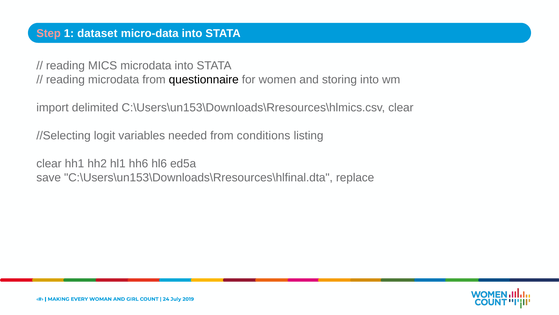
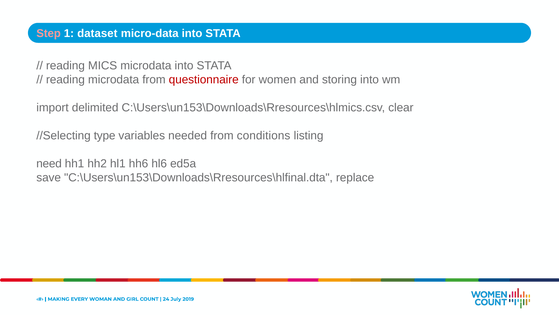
questionnaire colour: black -> red (204, 79)
logit: logit -> type (105, 135)
clear: clear -> need (49, 163)
